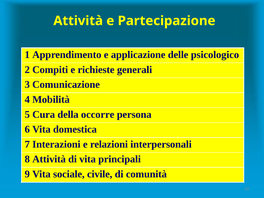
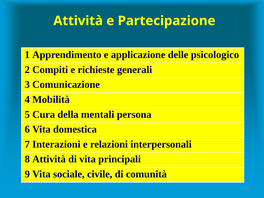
occorre: occorre -> mentali (98, 114)
